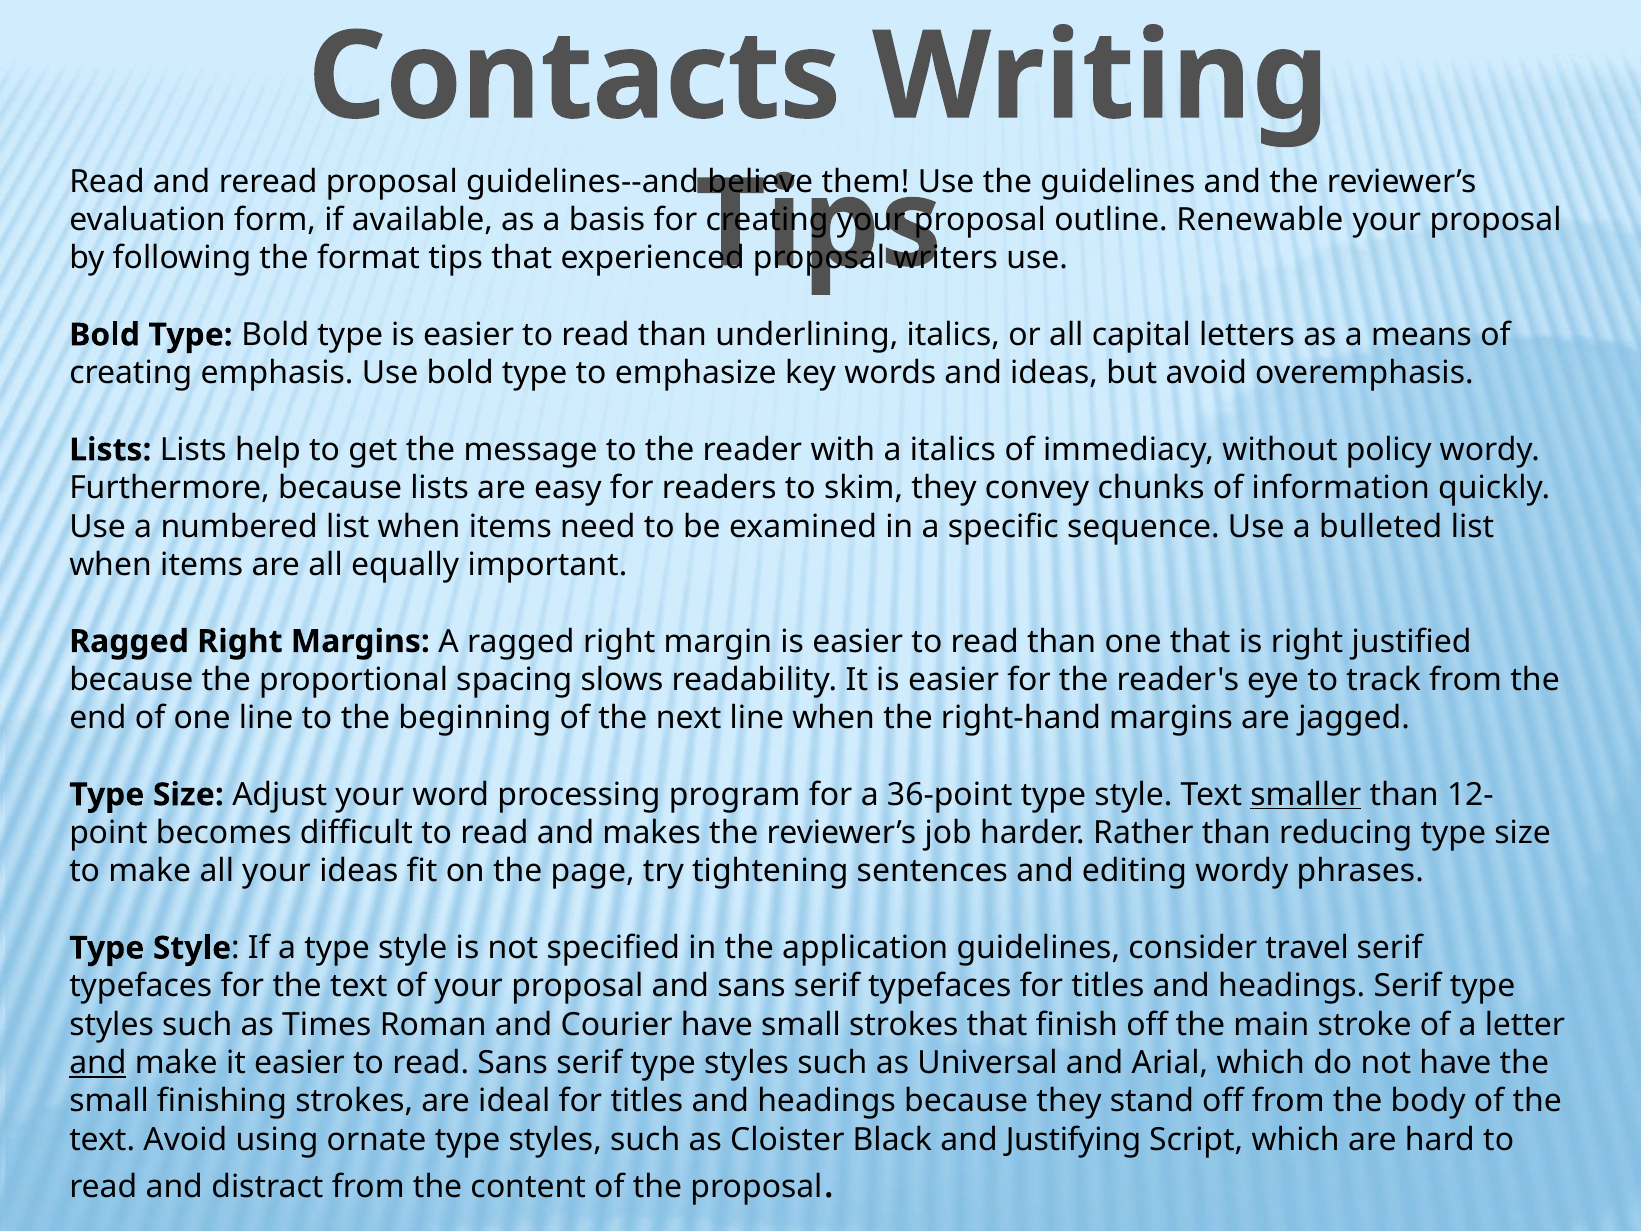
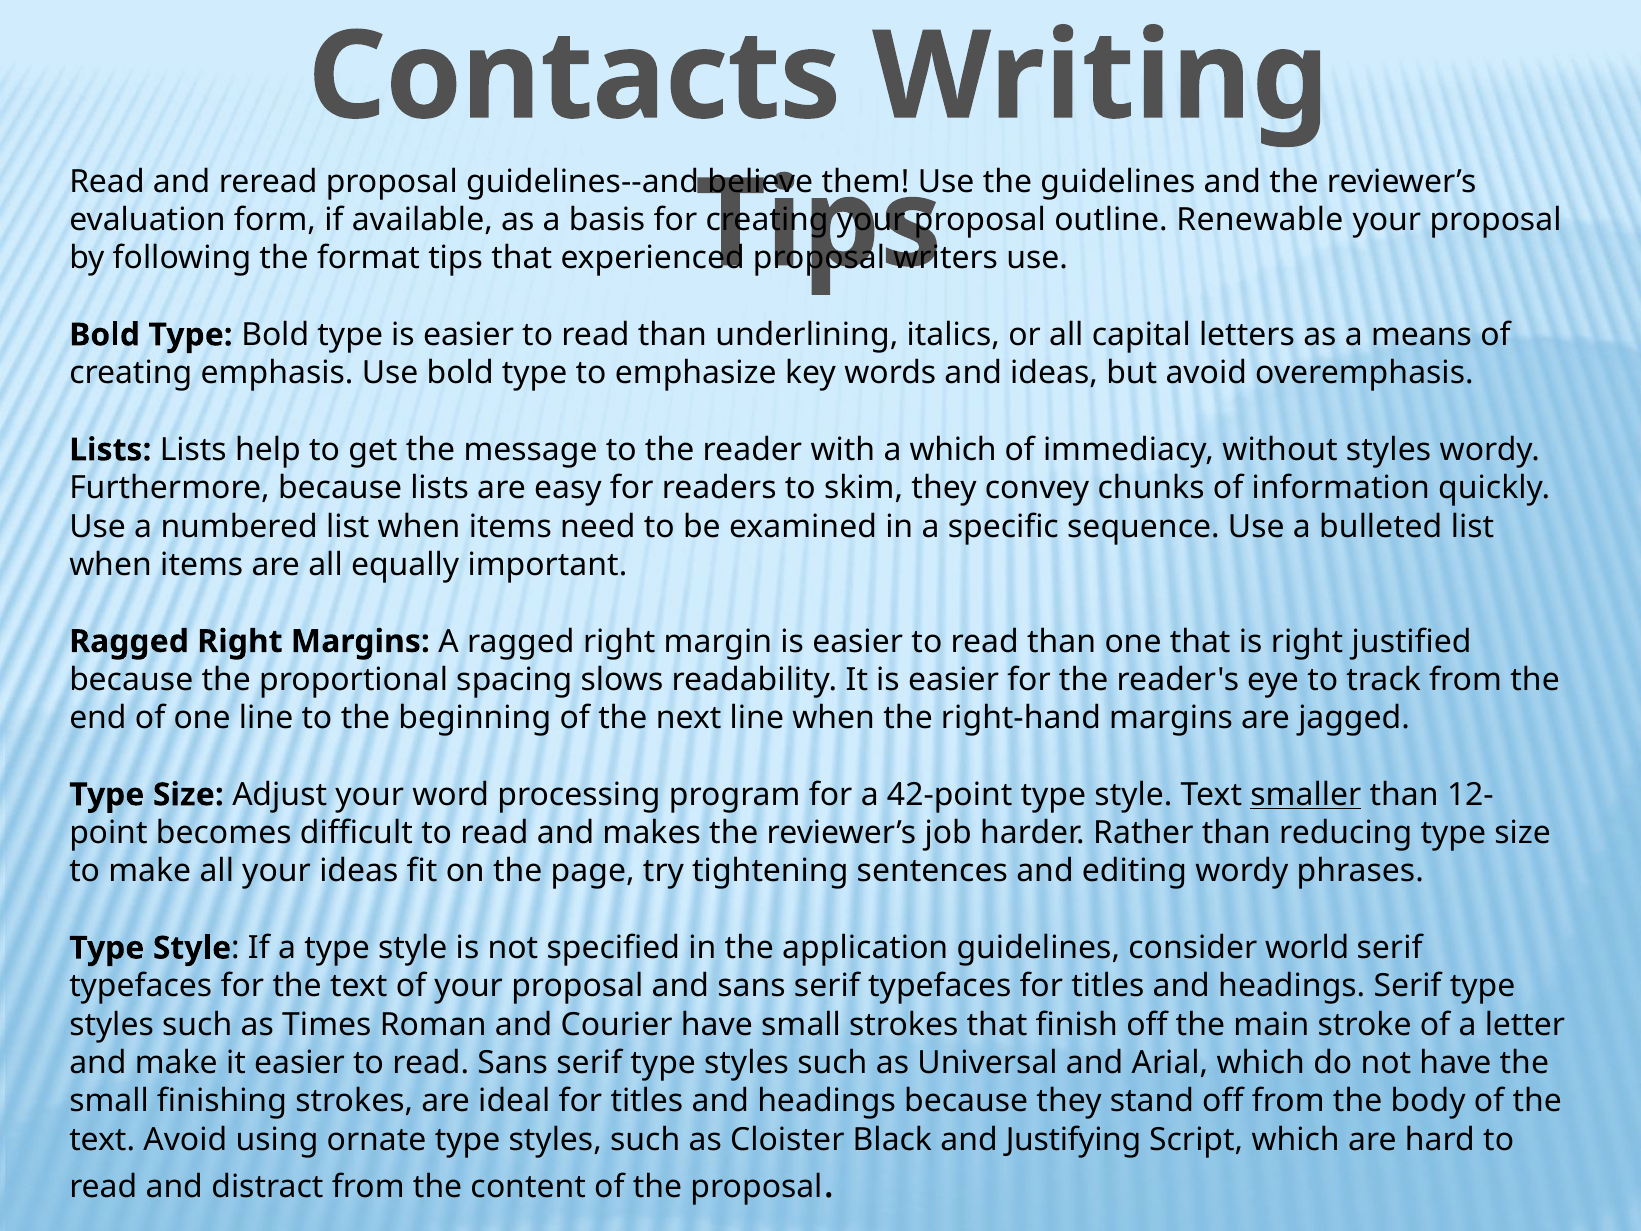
a italics: italics -> which (953, 450)
without policy: policy -> styles (1389, 450)
36-point: 36-point -> 42-point (950, 795)
travel: travel -> world (1307, 948)
and underline: present -> none (98, 1063)
